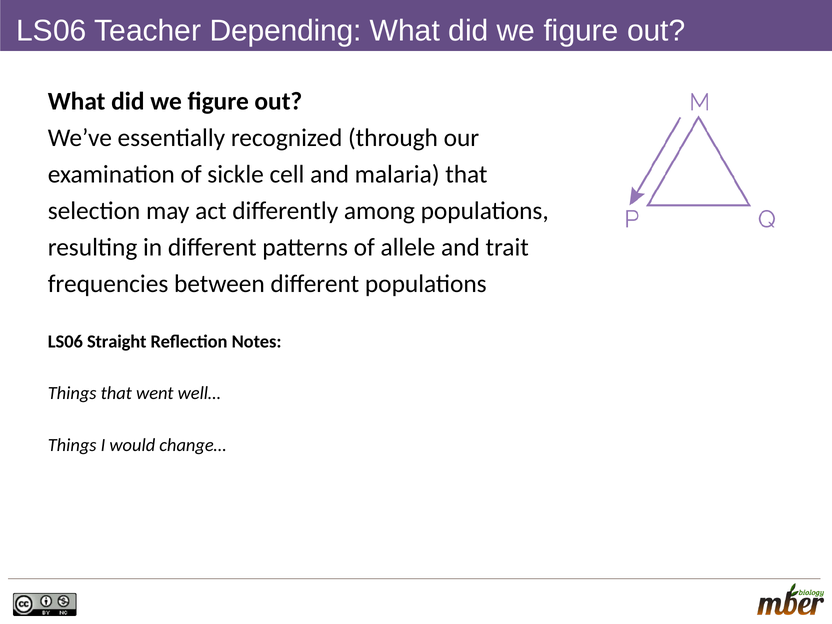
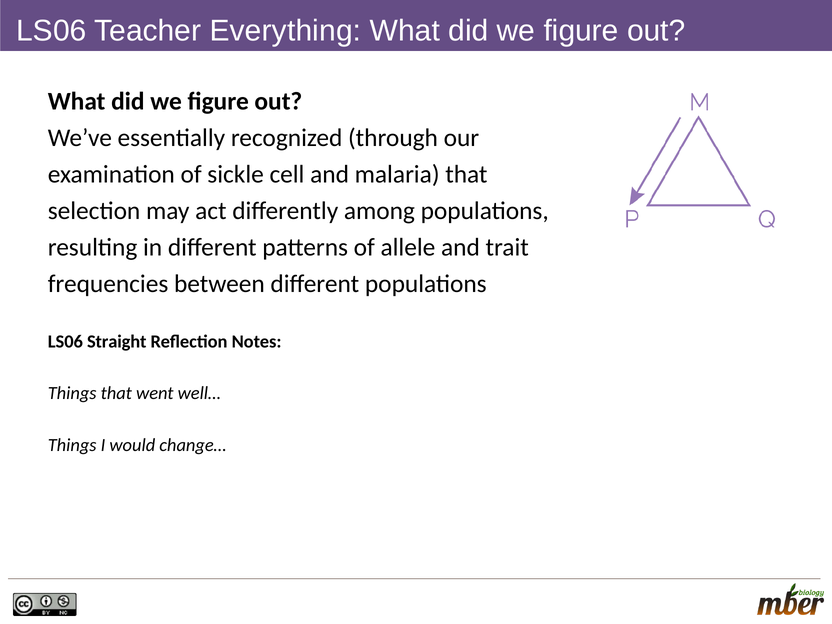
Depending: Depending -> Everything (285, 31)
